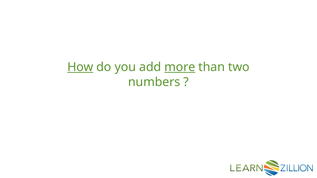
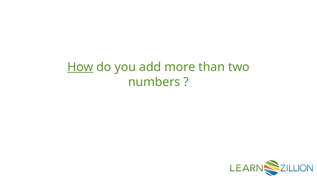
more underline: present -> none (180, 67)
